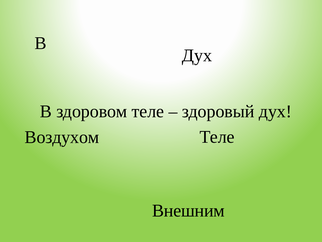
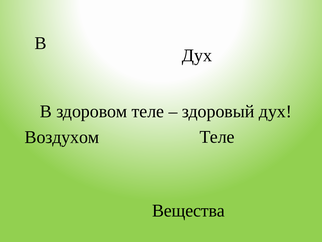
Внешним: Внешним -> Вещества (188, 210)
